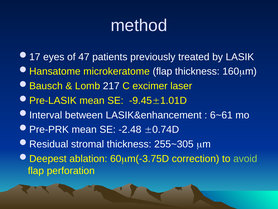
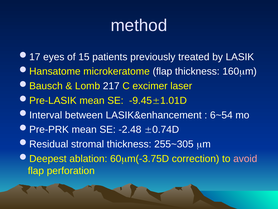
47: 47 -> 15 (84, 57)
6~61: 6~61 -> 6~54 (221, 115)
avoid colour: light green -> pink (245, 158)
